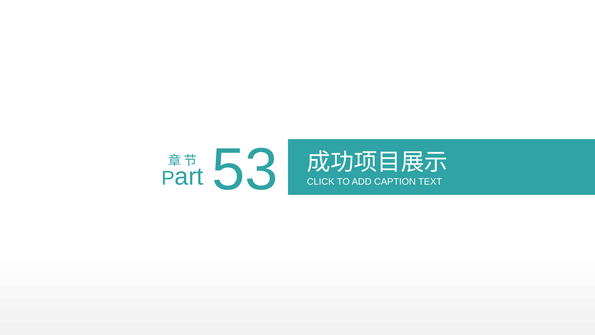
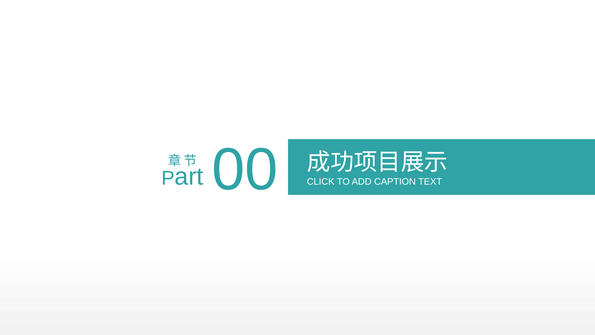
53: 53 -> 00 (245, 170)
